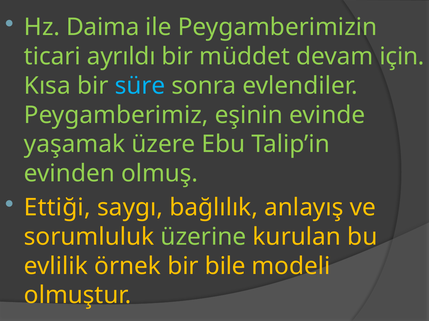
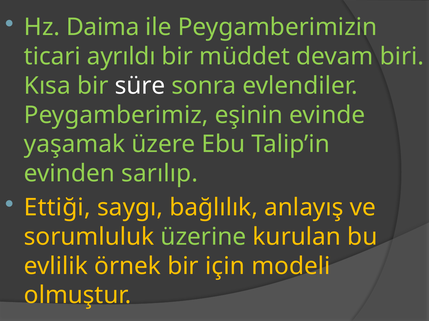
için: için -> biri (402, 57)
süre colour: light blue -> white (140, 86)
olmuş: olmuş -> sarılıp (160, 174)
bile: bile -> için (225, 267)
